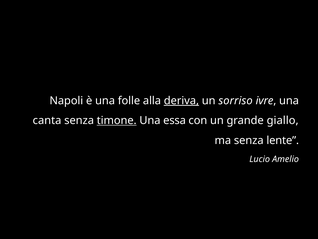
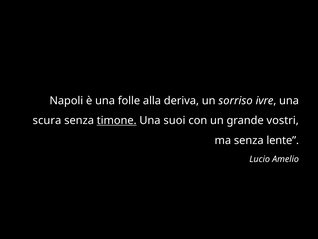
deriva underline: present -> none (181, 100)
canta: canta -> scura (47, 120)
essa: essa -> suoi (174, 120)
giallo: giallo -> vostri (283, 120)
